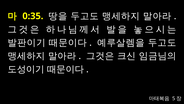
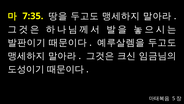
0:35: 0:35 -> 7:35 (33, 16)
